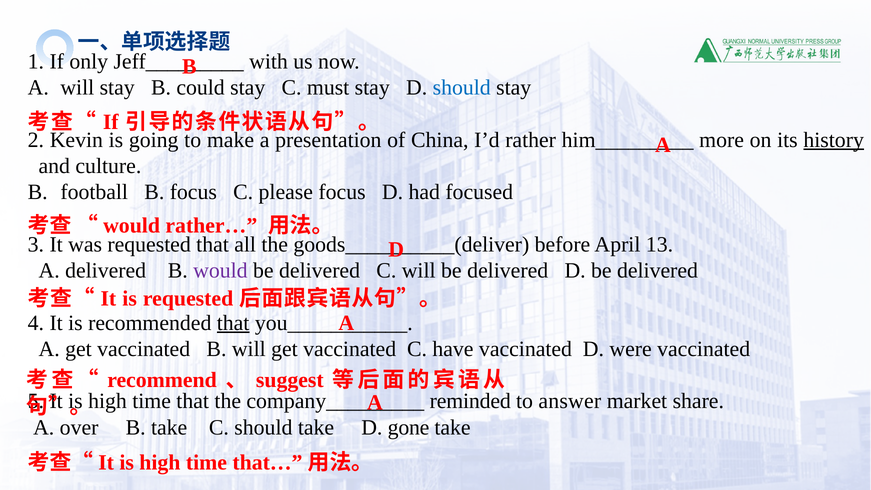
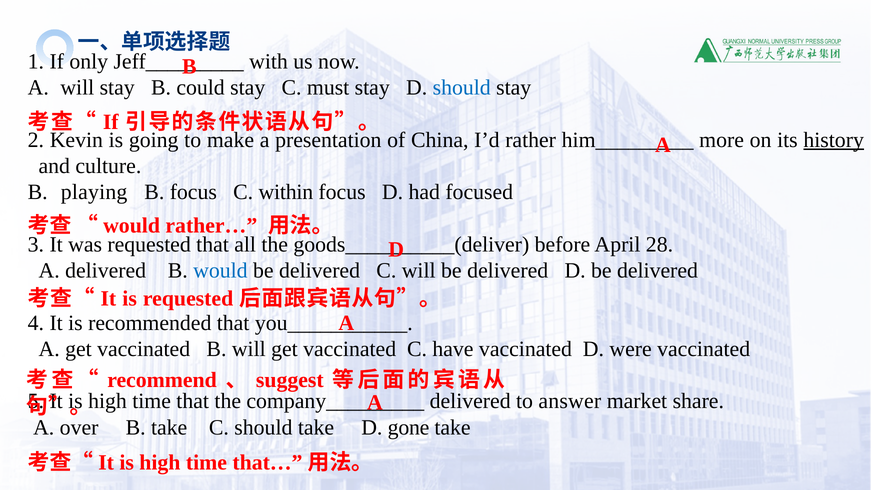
football: football -> playing (94, 192)
please: please -> within (286, 192)
13: 13 -> 28 (659, 244)
would colour: purple -> blue (220, 271)
that underline: present -> none (233, 323)
reminded: reminded -> delivered (470, 401)
